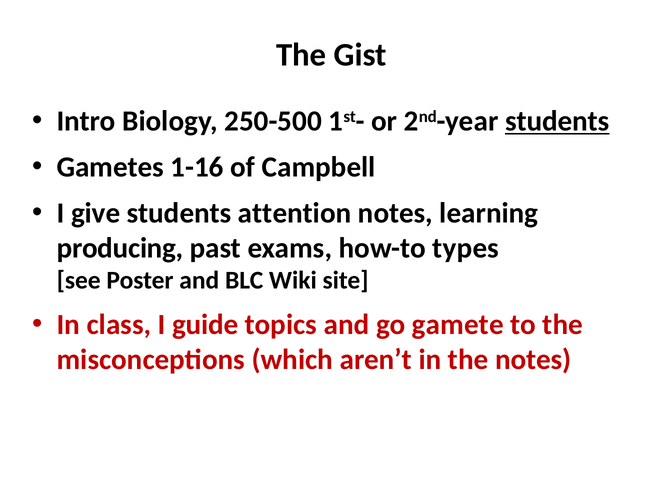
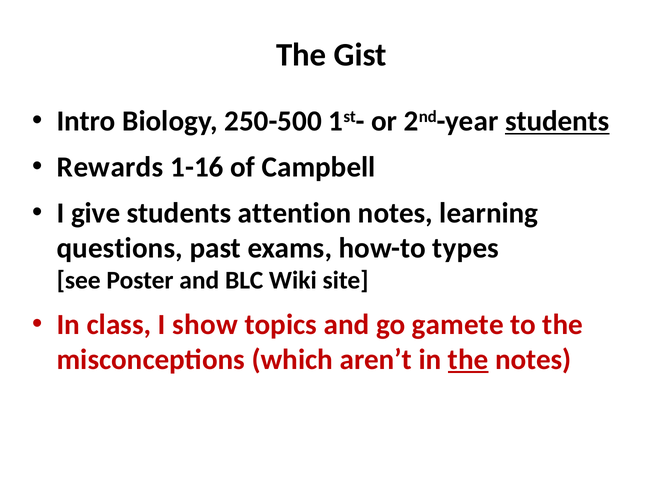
Gametes: Gametes -> Rewards (110, 167)
producing: producing -> questions (120, 248)
guide: guide -> show (205, 325)
the underline: none -> present (468, 360)
